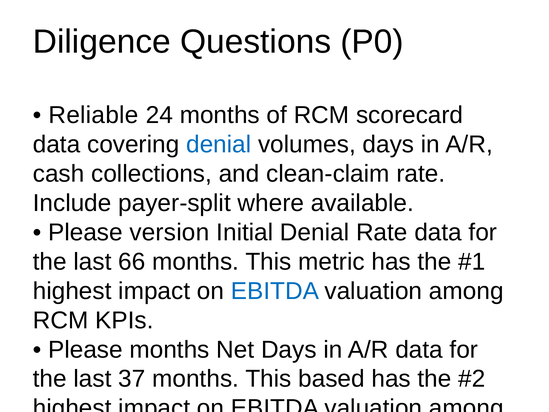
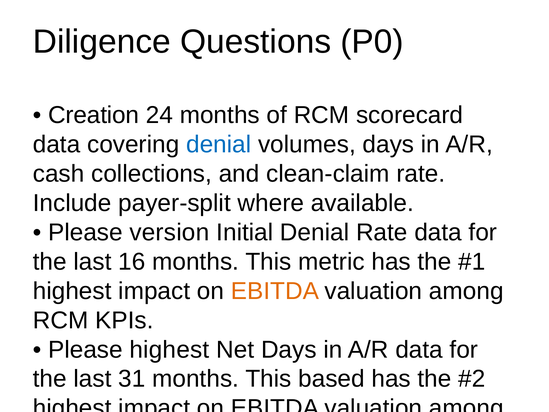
Reliable: Reliable -> Creation (94, 115)
66: 66 -> 16 (132, 262)
EBITDA colour: blue -> orange (275, 291)
Please months: months -> highest (169, 349)
37: 37 -> 31 (132, 379)
